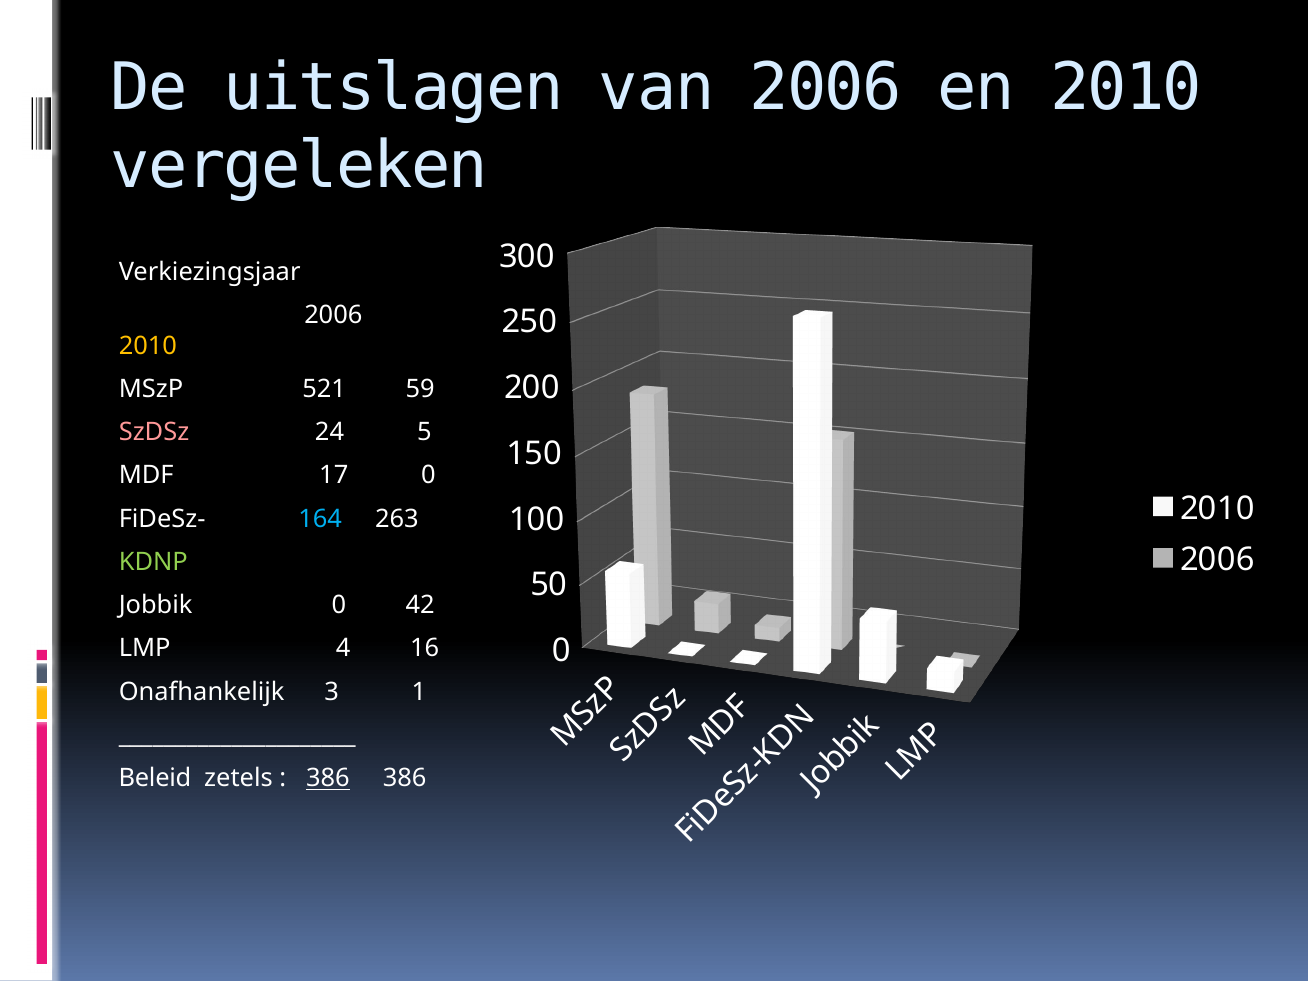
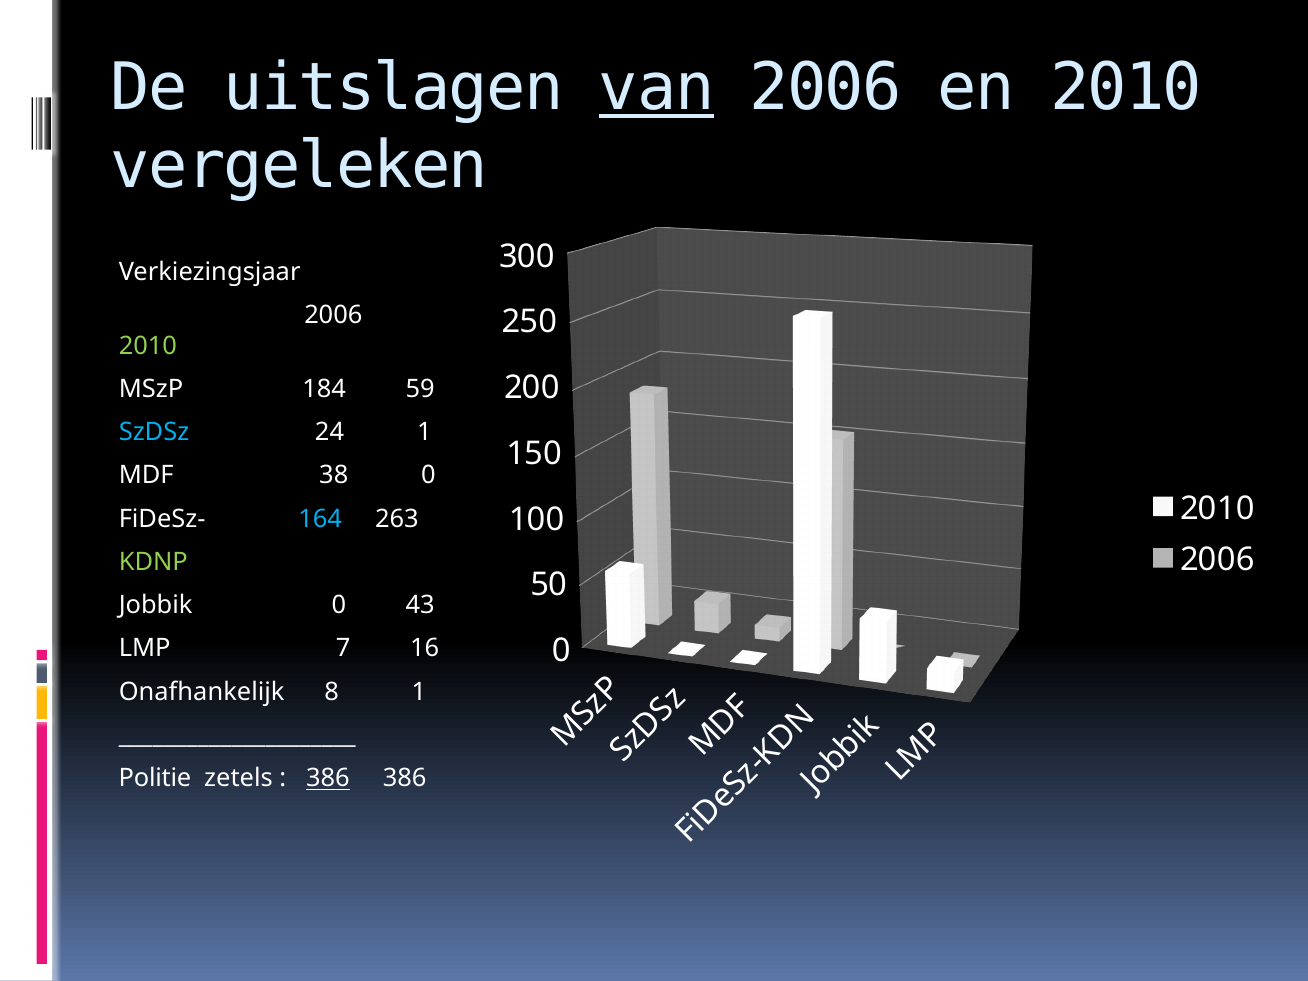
van underline: none -> present (657, 87)
2010 colour: yellow -> light green (148, 346)
521: 521 -> 184 (324, 389)
SzDSz colour: pink -> light blue (154, 432)
24 5: 5 -> 1 (424, 432)
17: 17 -> 38 (334, 476)
42: 42 -> 43 (420, 605)
4: 4 -> 7 (343, 649)
3: 3 -> 8 (332, 692)
Beleid: Beleid -> Politie (155, 778)
